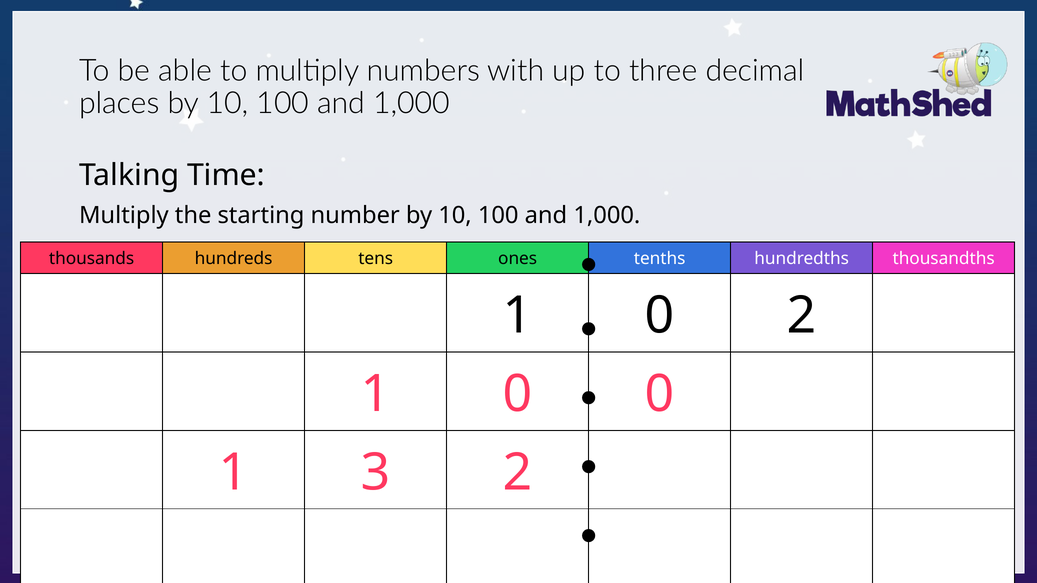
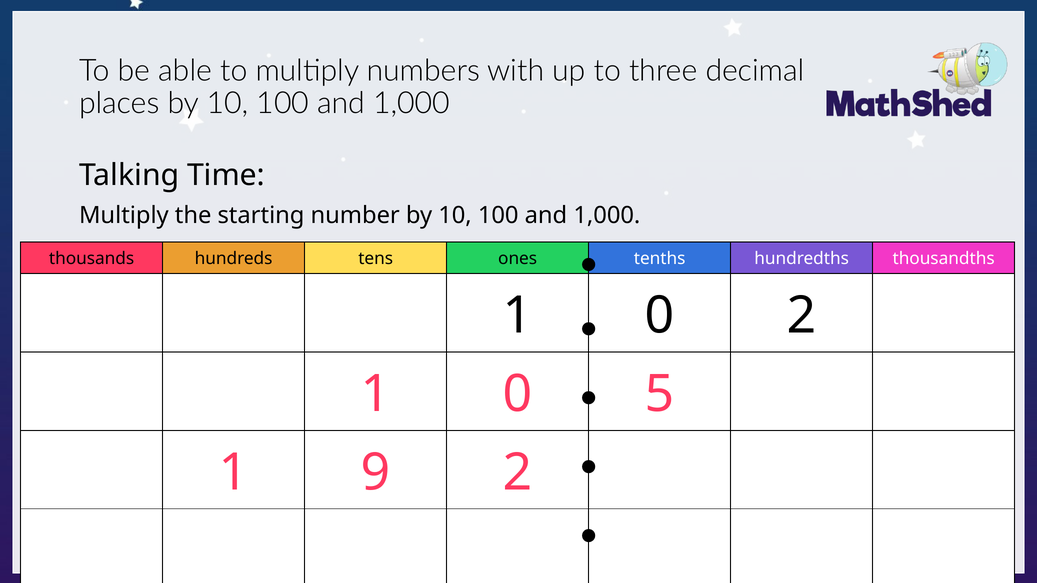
0 0: 0 -> 5 (660, 394)
3: 3 -> 9 (376, 473)
